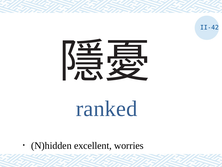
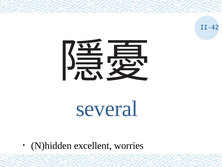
ranked: ranked -> several (107, 108)
